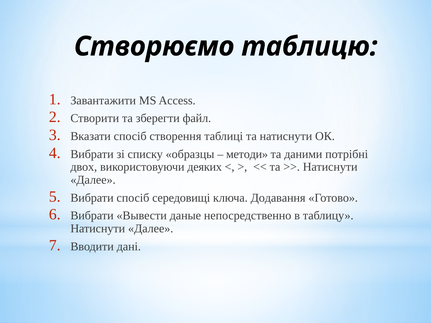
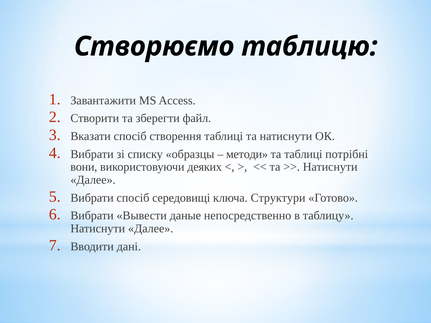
та даними: даними -> таблиці (303, 154)
двох: двох -> вони (84, 167)
Додавання: Додавання -> Структури (278, 198)
